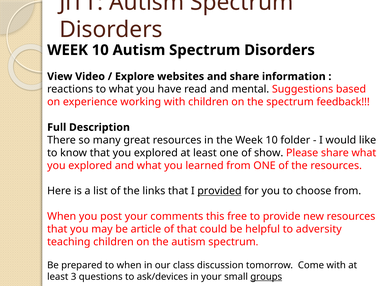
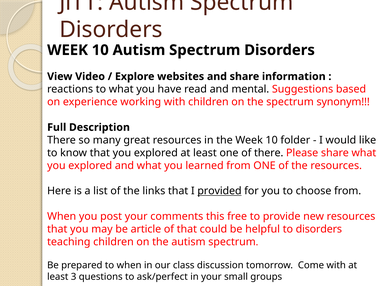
feedback: feedback -> synonym (343, 102)
of show: show -> there (269, 153)
to adversity: adversity -> disorders (319, 229)
ask/devices: ask/devices -> ask/perfect (162, 277)
groups underline: present -> none (266, 277)
